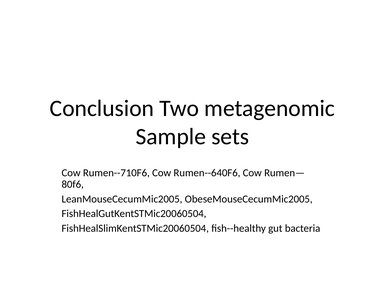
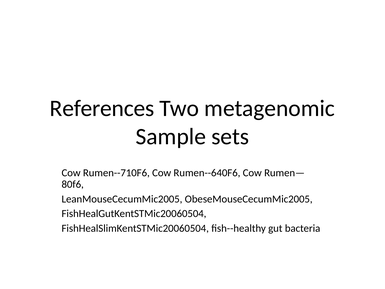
Conclusion: Conclusion -> References (102, 108)
